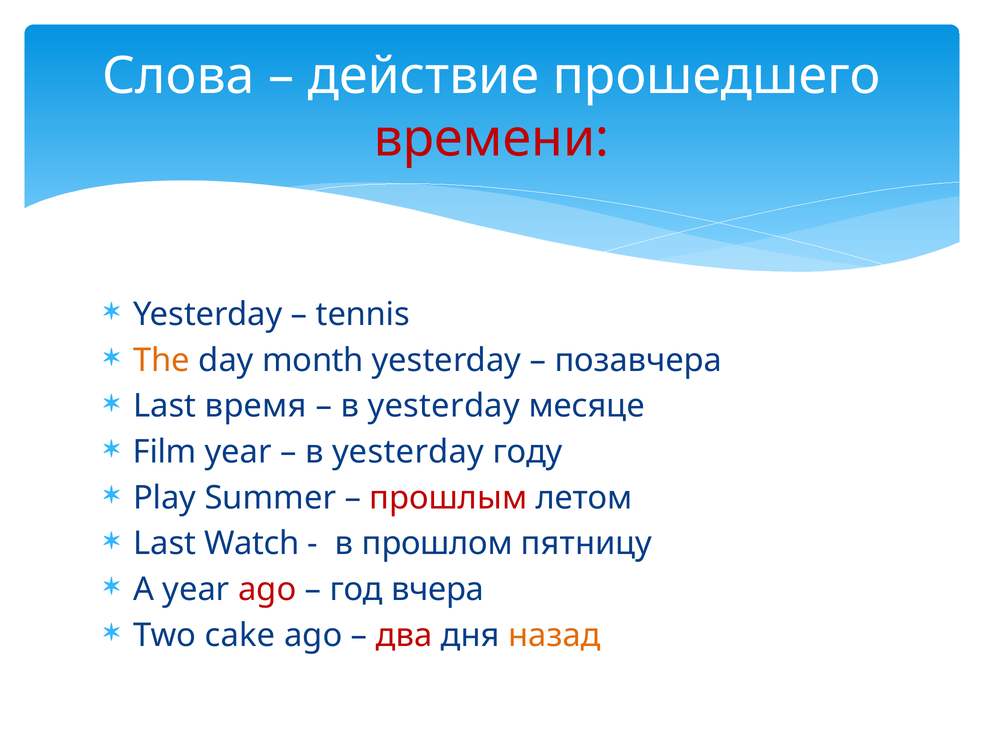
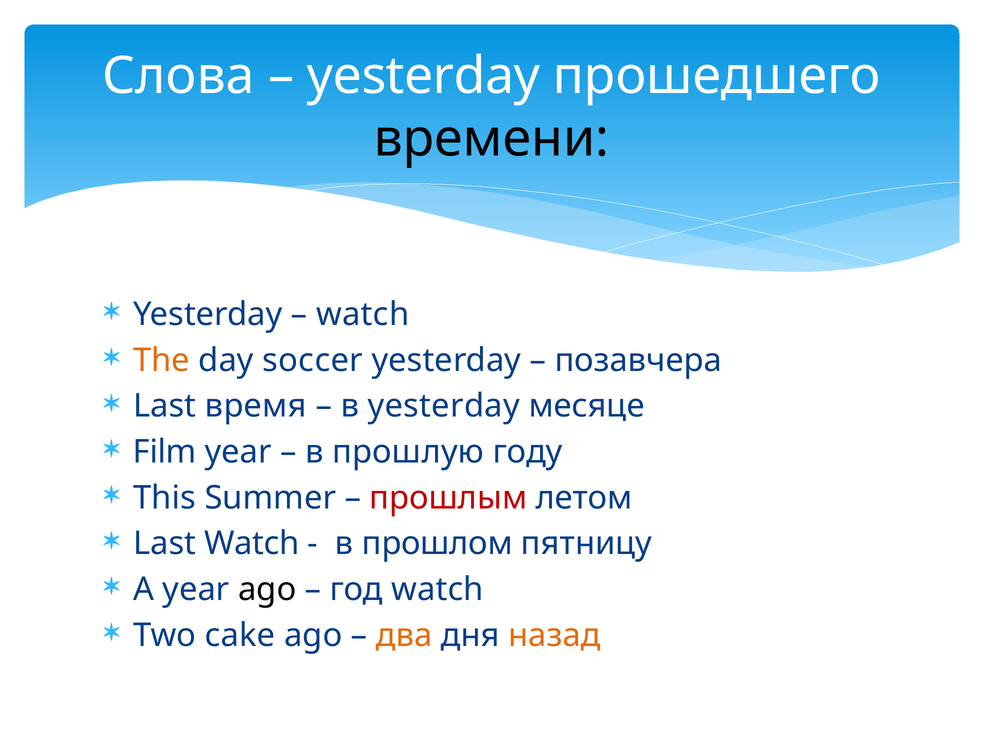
действие: действие -> yesterday (424, 76)
времени colour: red -> black (491, 138)
tennis: tennis -> watch (363, 315)
month: month -> soccer (313, 360)
yesterday: yesterday -> прошлую (408, 452)
Play: Play -> This (164, 498)
ago colour: red -> black (267, 590)
год вчера: вчера -> watch (437, 590)
два colour: red -> orange (404, 636)
